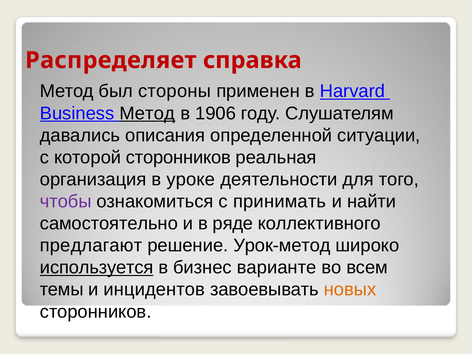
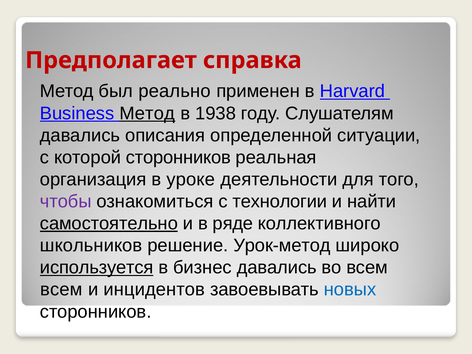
Распределяет: Распределяет -> Предполагает (111, 60)
стороны: стороны -> реально (175, 91)
1906: 1906 -> 1938 (216, 113)
принимать: принимать -> технологии (280, 201)
самостоятельно underline: none -> present (109, 223)
предлагают: предлагают -> школьников (91, 246)
бизнес варианте: варианте -> давались (277, 268)
темы: темы -> всем (61, 290)
новых colour: orange -> blue (350, 290)
